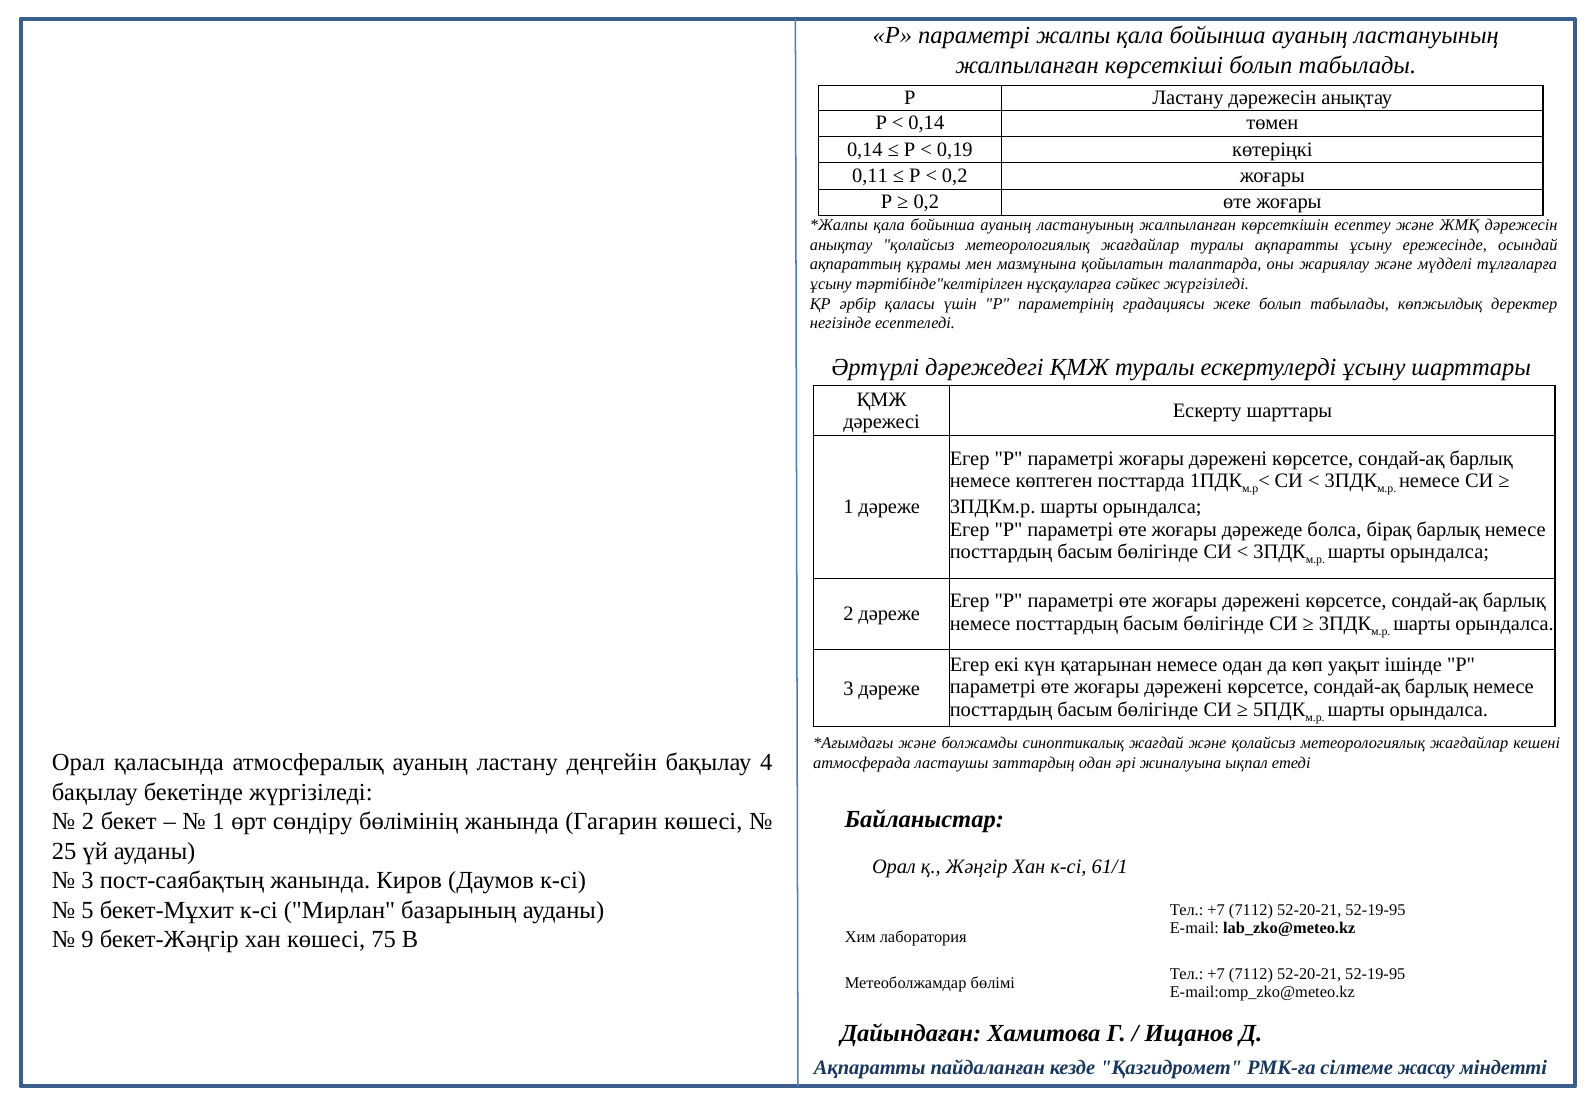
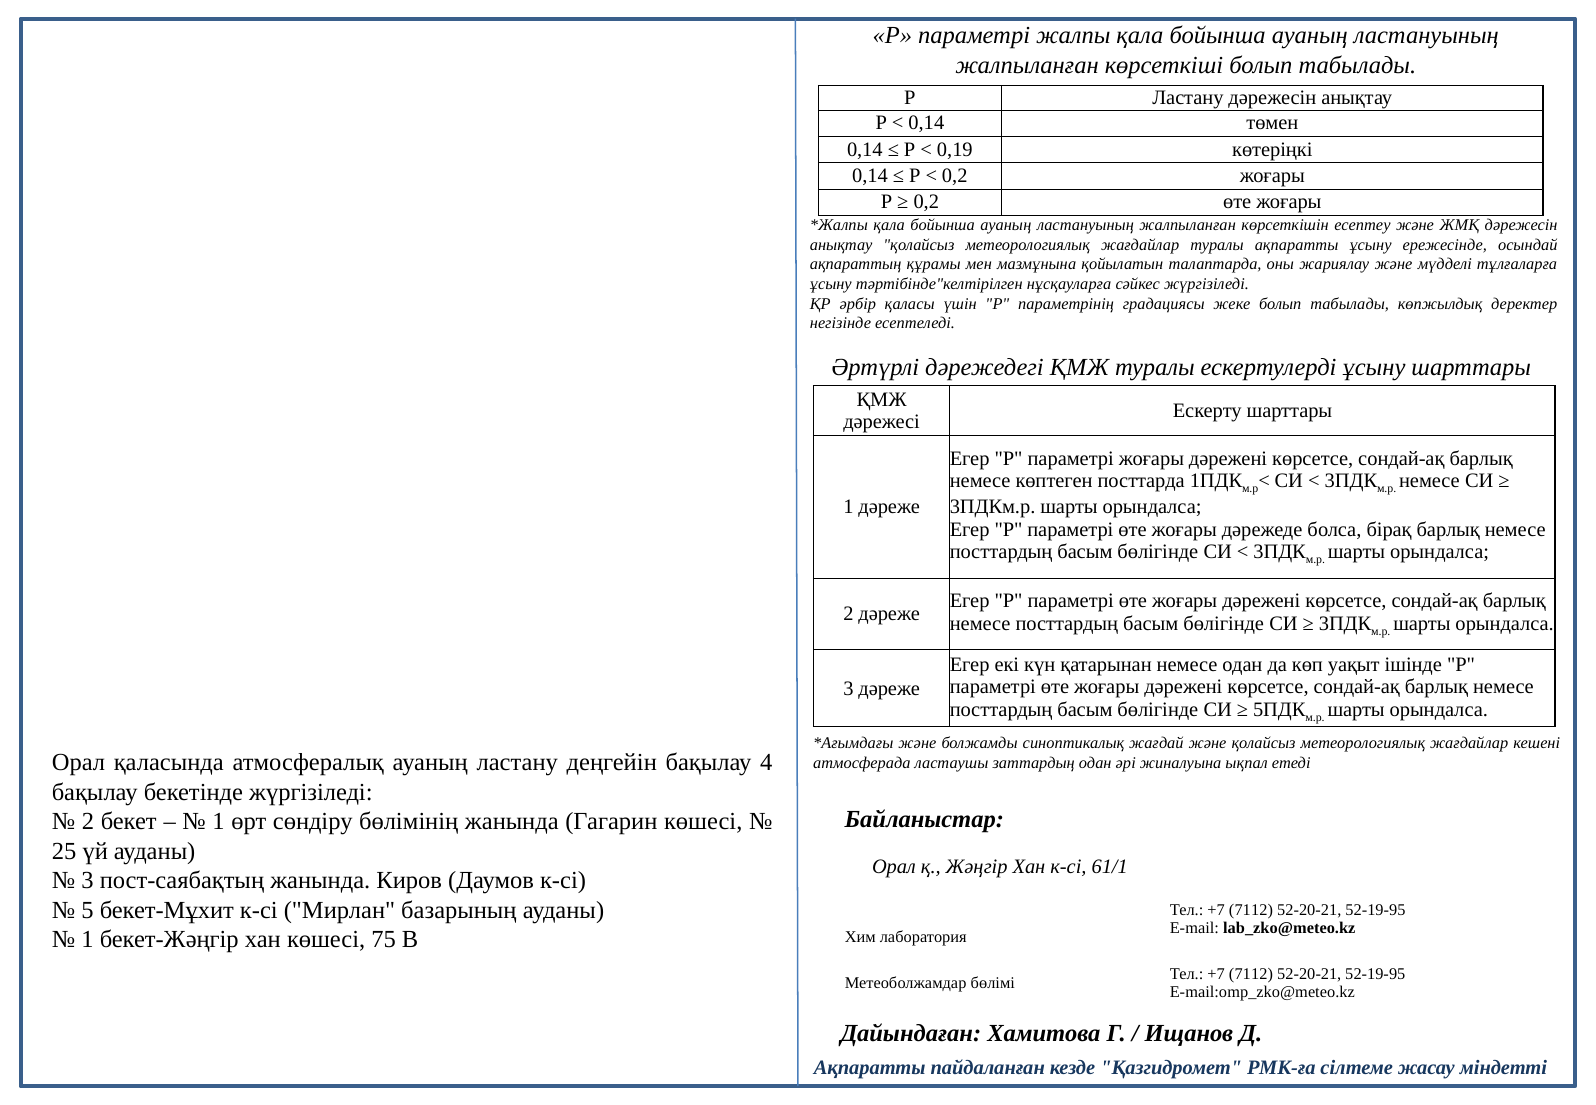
0,11: 0,11 -> 0,14 (870, 176)
9: 9 -> 1 (88, 940)
